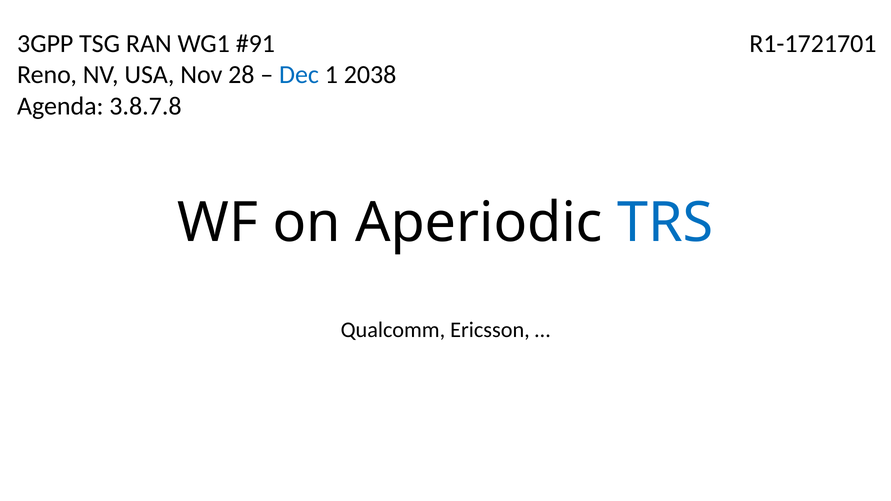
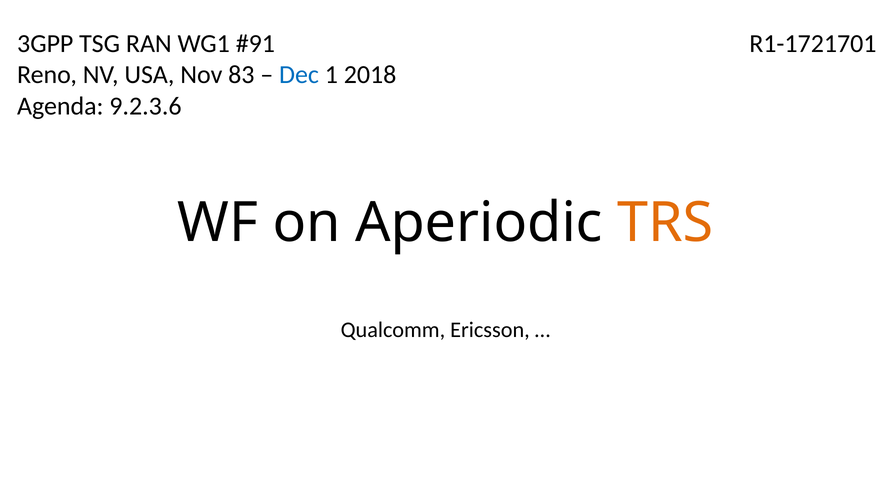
28: 28 -> 83 (241, 75)
2038: 2038 -> 2018 (370, 75)
3.8.7.8: 3.8.7.8 -> 9.2.3.6 (145, 106)
TRS colour: blue -> orange (665, 223)
